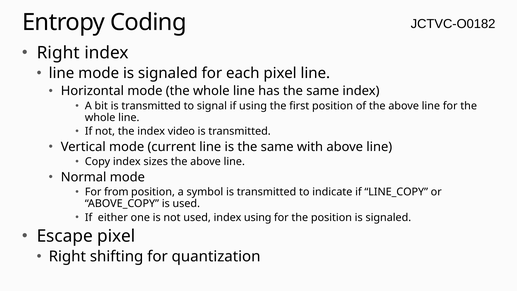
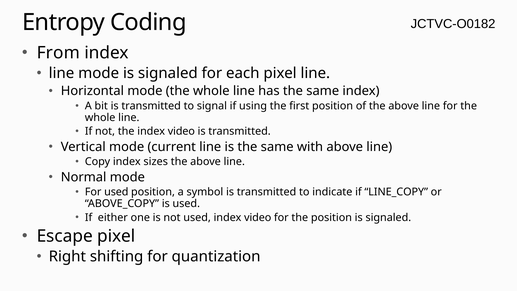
Right: Right -> From (58, 53)
For from: from -> used (116, 192)
used index using: using -> video (258, 217)
